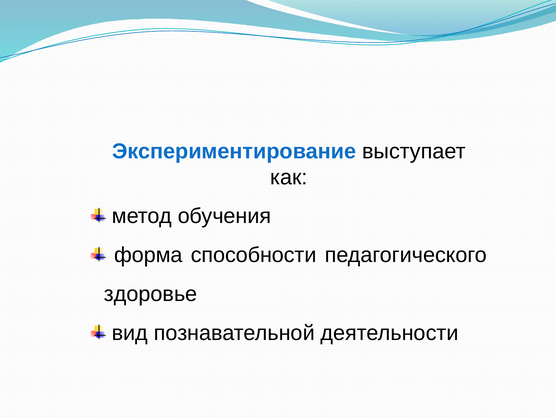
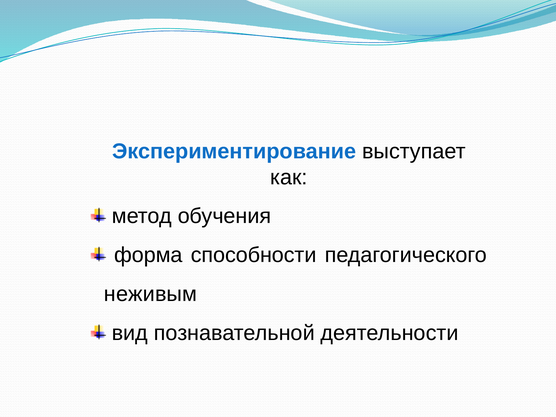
здоровье: здоровье -> неживым (151, 294)
